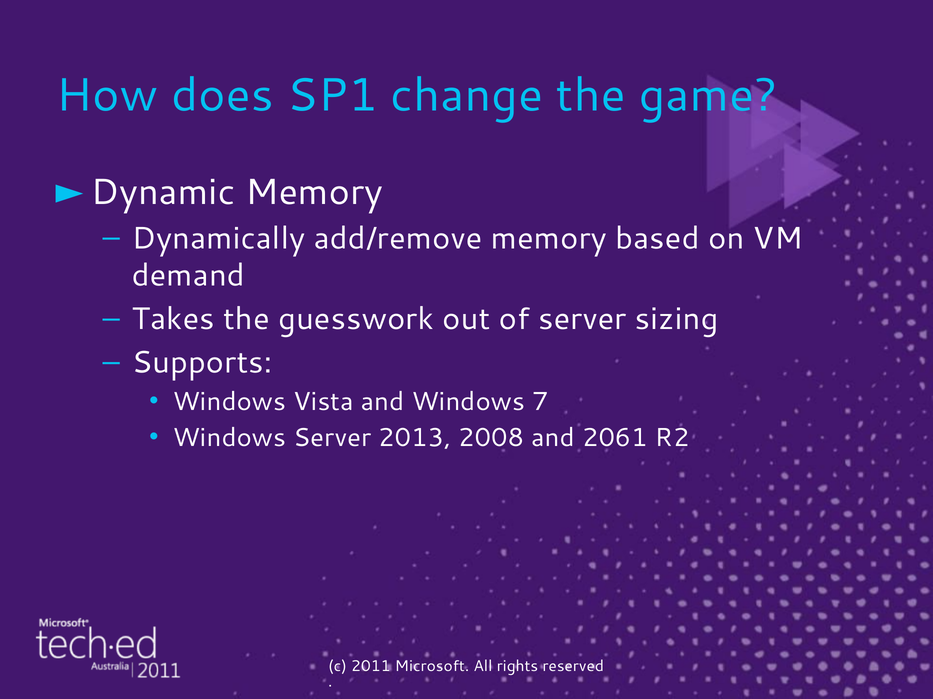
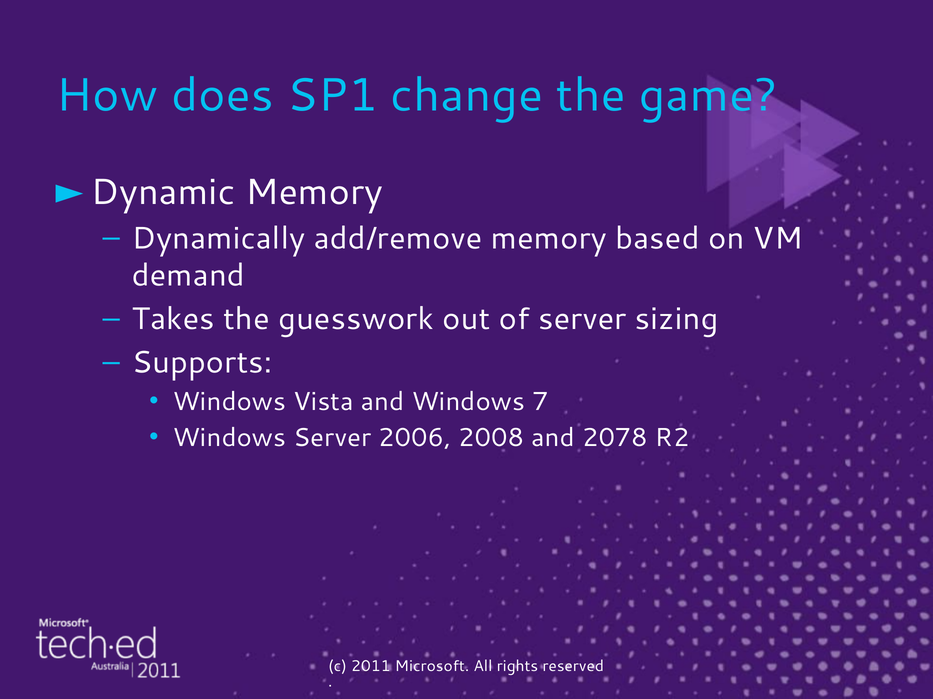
2013: 2013 -> 2006 (415, 438)
2061: 2061 -> 2078 (615, 438)
